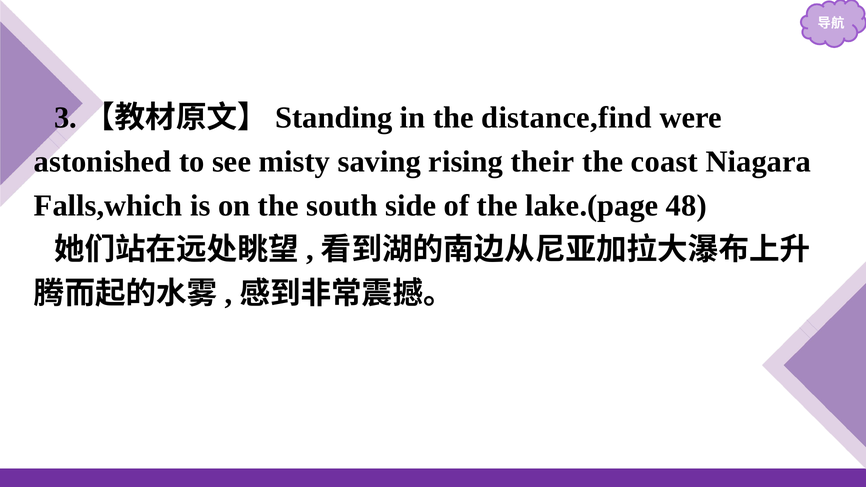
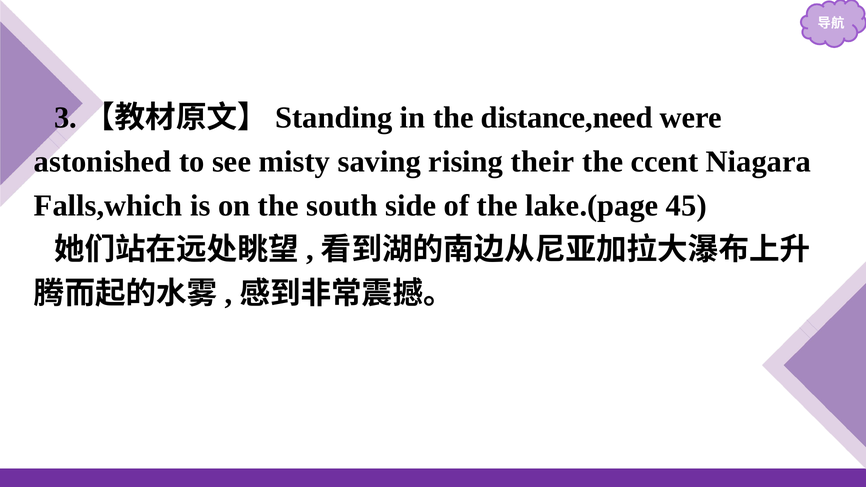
distance,find: distance,find -> distance,need (567, 118)
coast: coast -> ccent (665, 162)
48: 48 -> 45 (686, 206)
